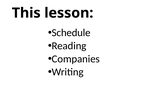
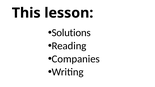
Schedule: Schedule -> Solutions (71, 33)
